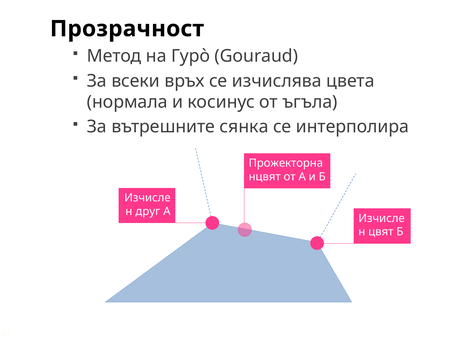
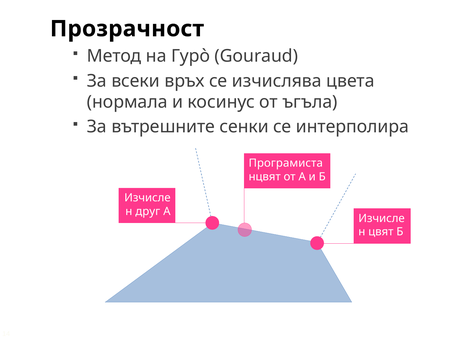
сянка: сянка -> сенки (244, 127)
Прожекторна: Прожекторна -> Програмиста (286, 163)
